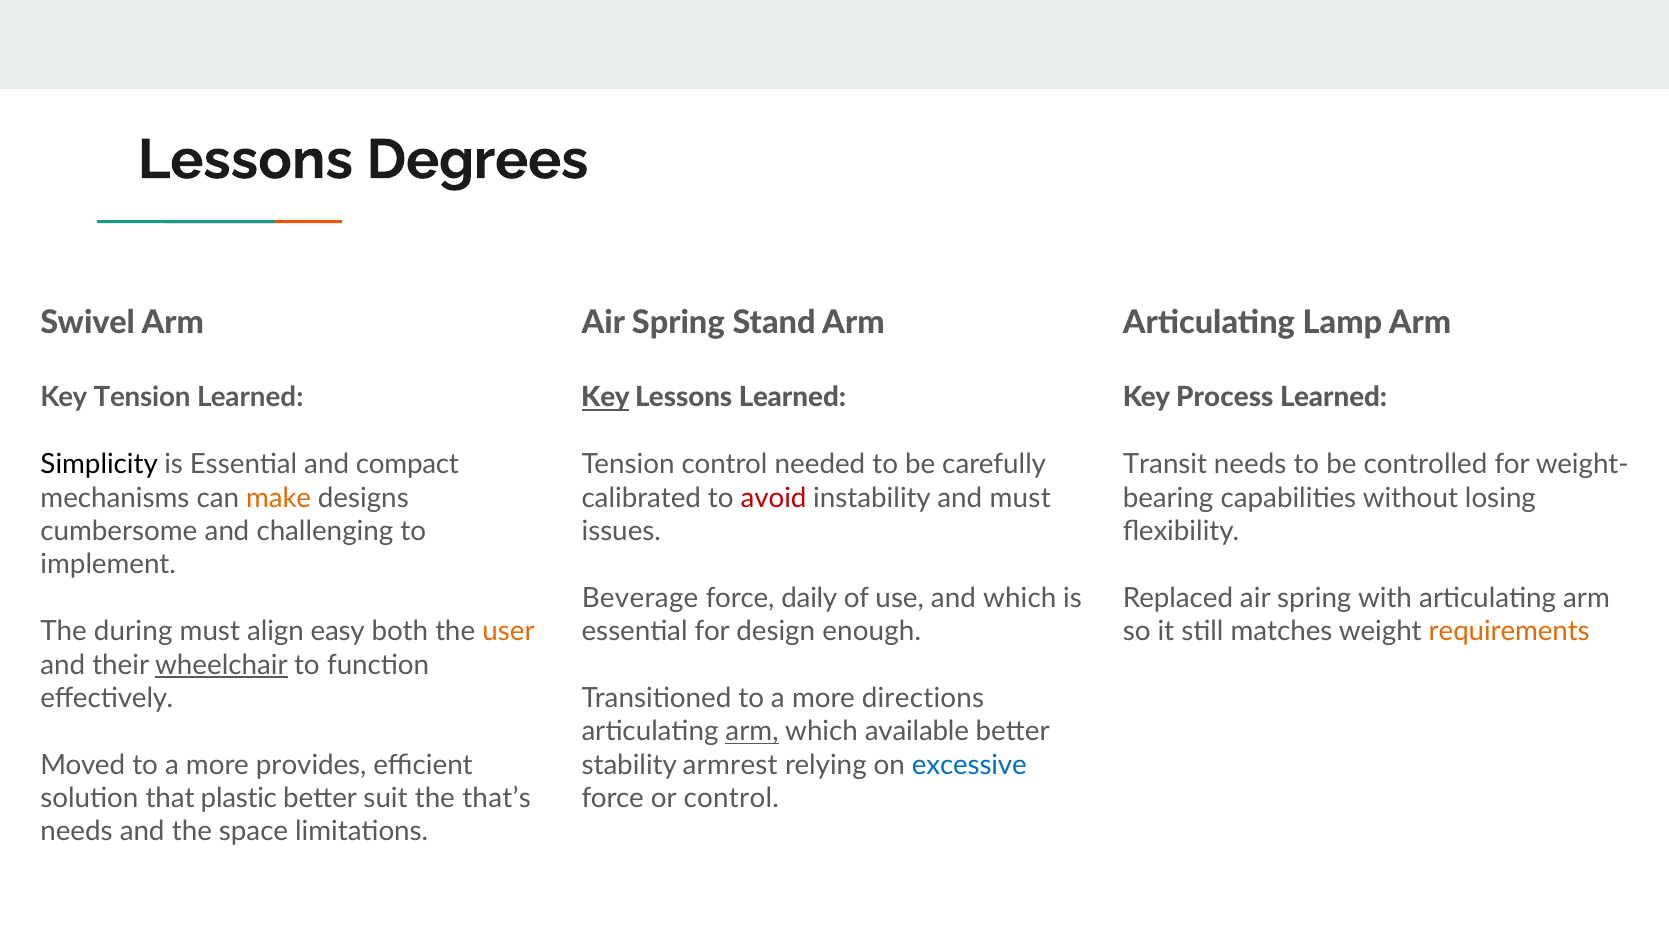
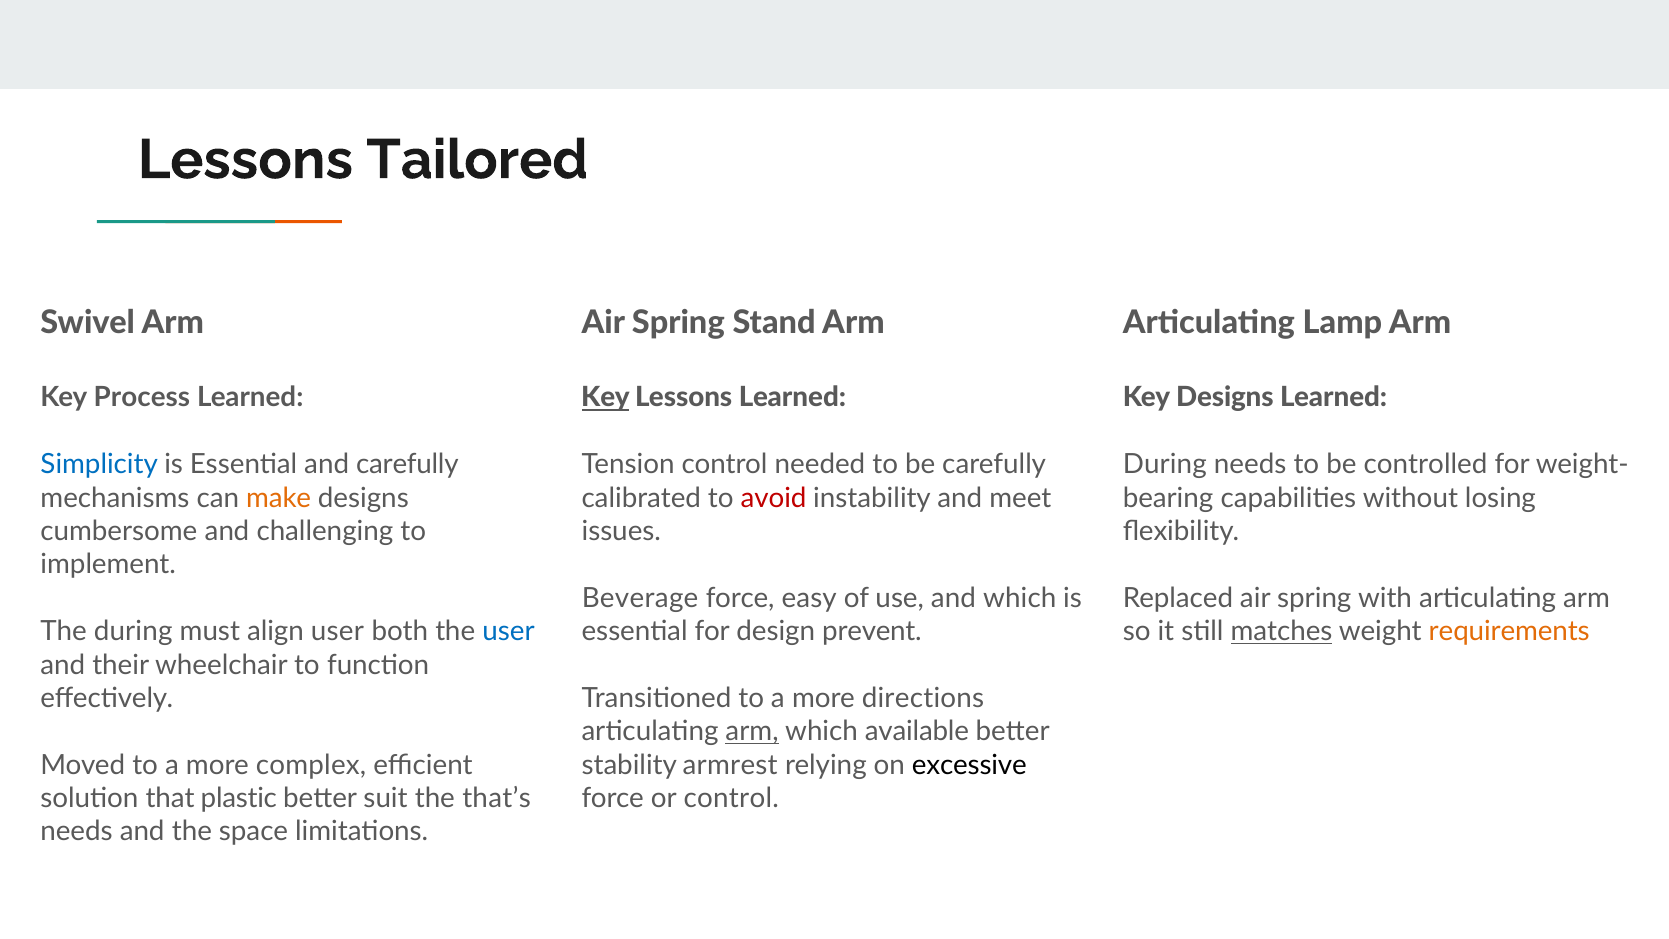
Degrees: Degrees -> Tailored (477, 160)
Key Tension: Tension -> Process (142, 398)
Key Process: Process -> Designs (1225, 398)
Simplicity colour: black -> blue (99, 464)
and compact: compact -> carefully (407, 464)
Transit: Transit -> During (1165, 464)
and must: must -> meet (1020, 498)
daily: daily -> easy (809, 598)
align easy: easy -> user (337, 631)
user colour: orange -> blue (509, 631)
enough: enough -> prevent (872, 631)
matches underline: none -> present (1282, 631)
wheelchair underline: present -> none (221, 665)
provides: provides -> complex (311, 765)
excessive colour: blue -> black (969, 765)
